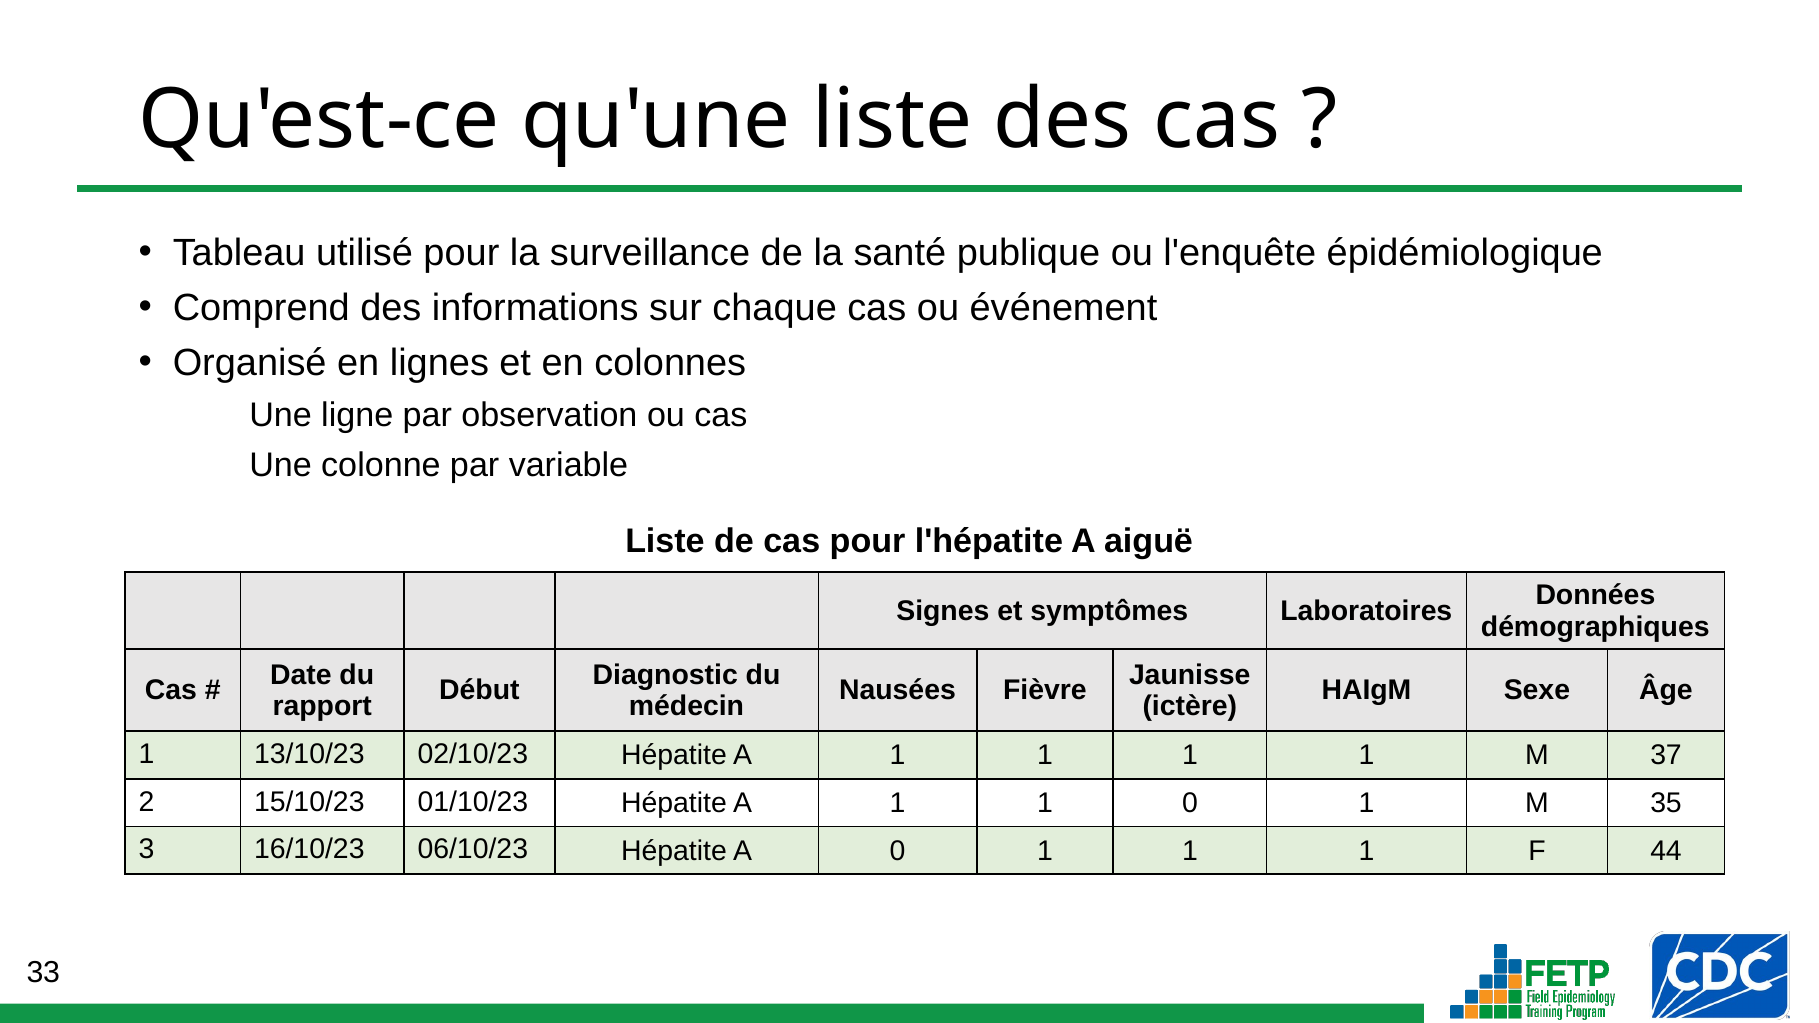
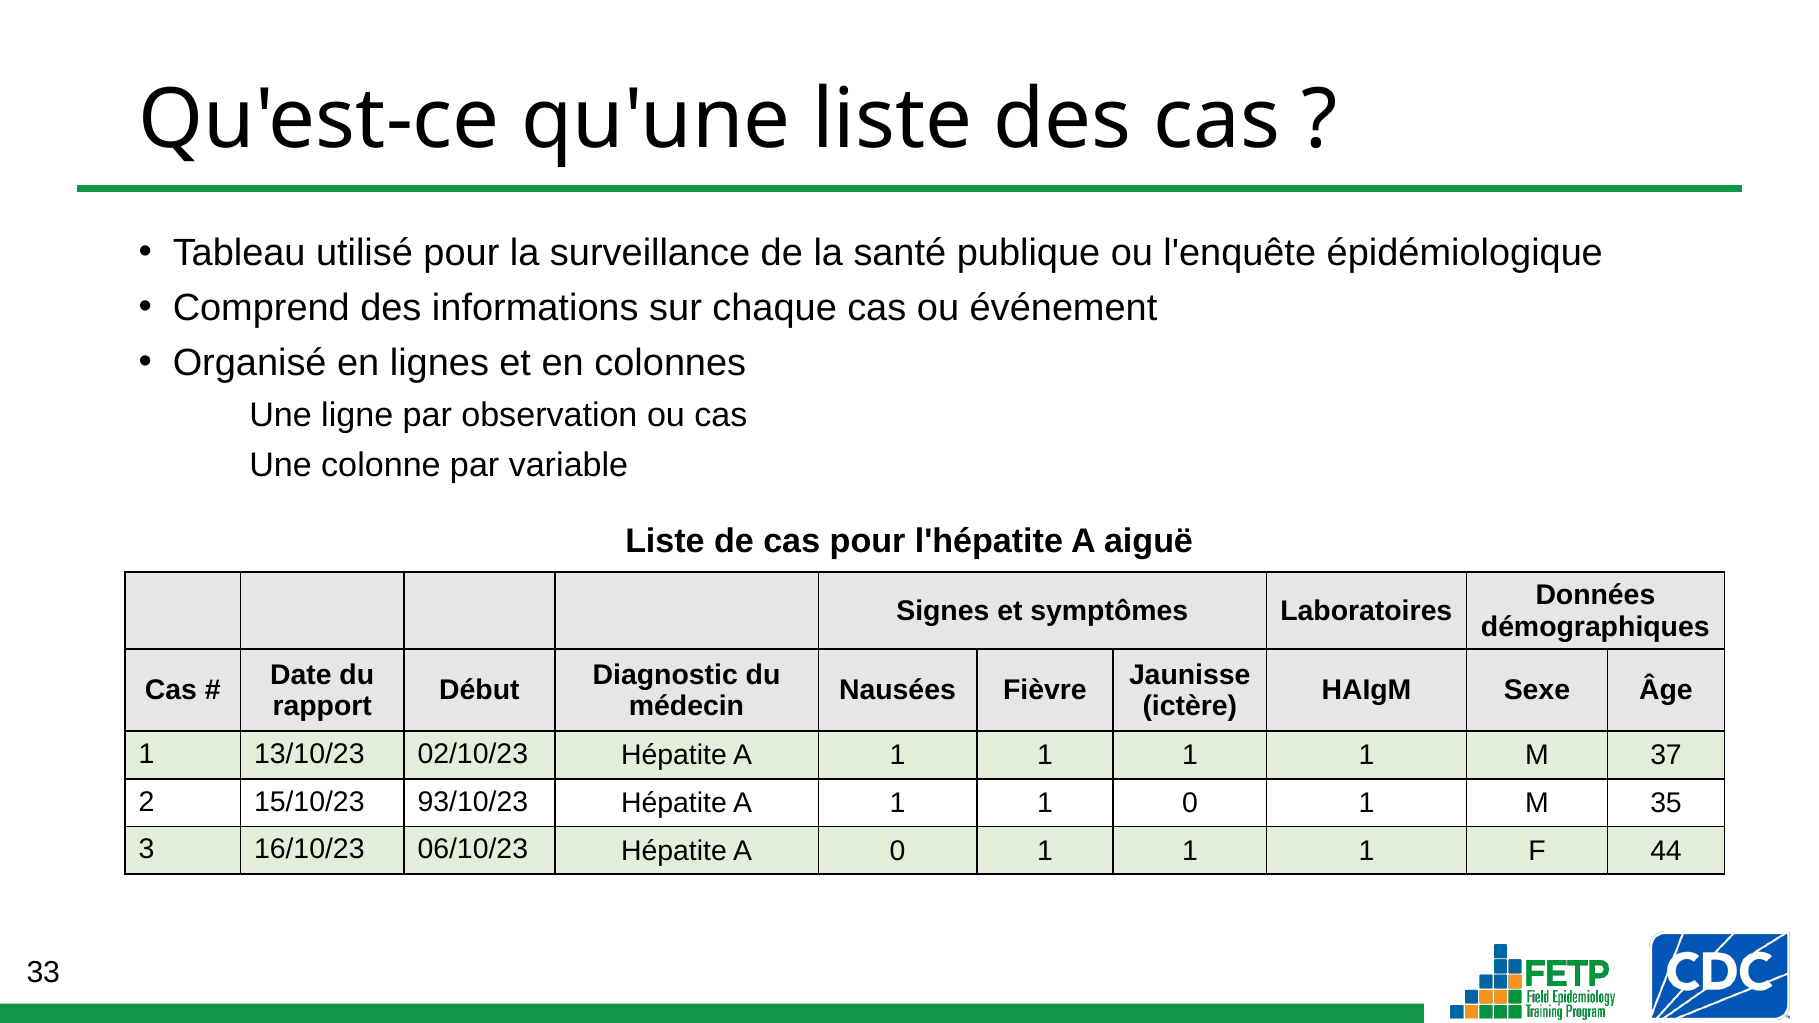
01/10/23: 01/10/23 -> 93/10/23 (473, 802)
